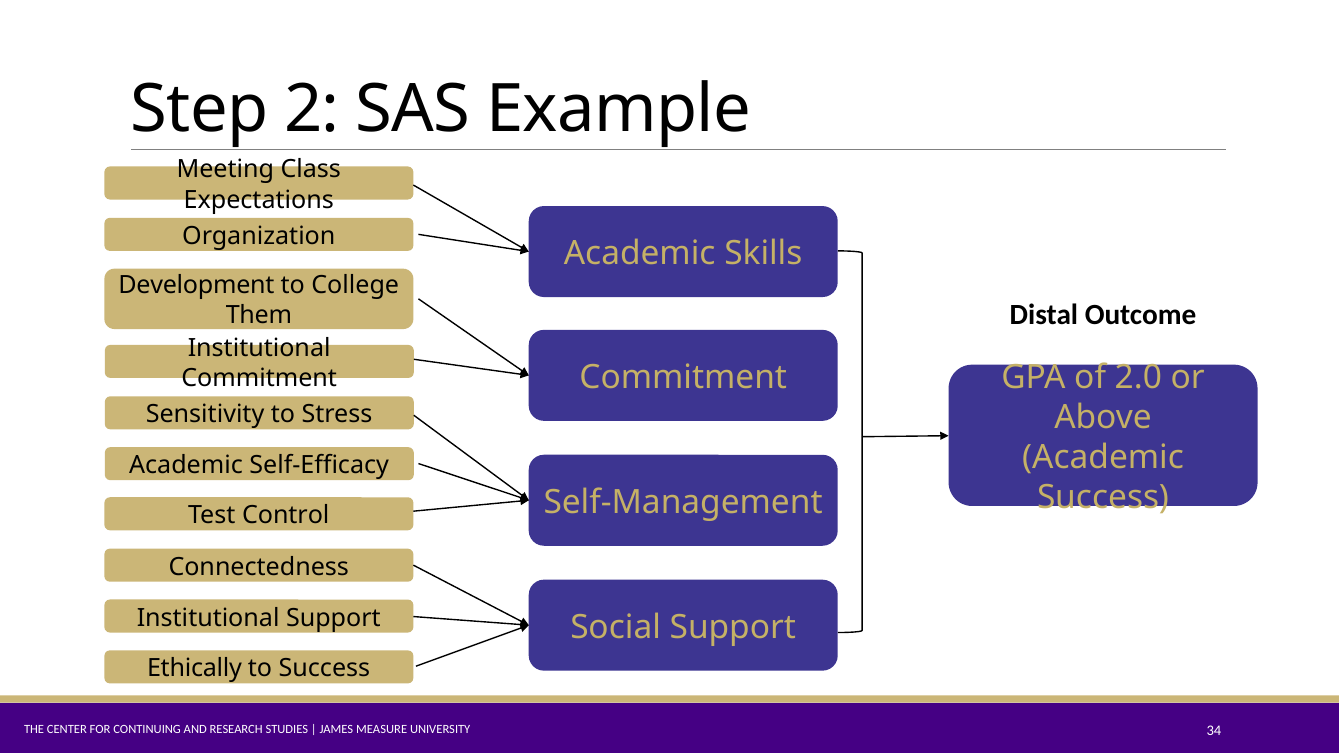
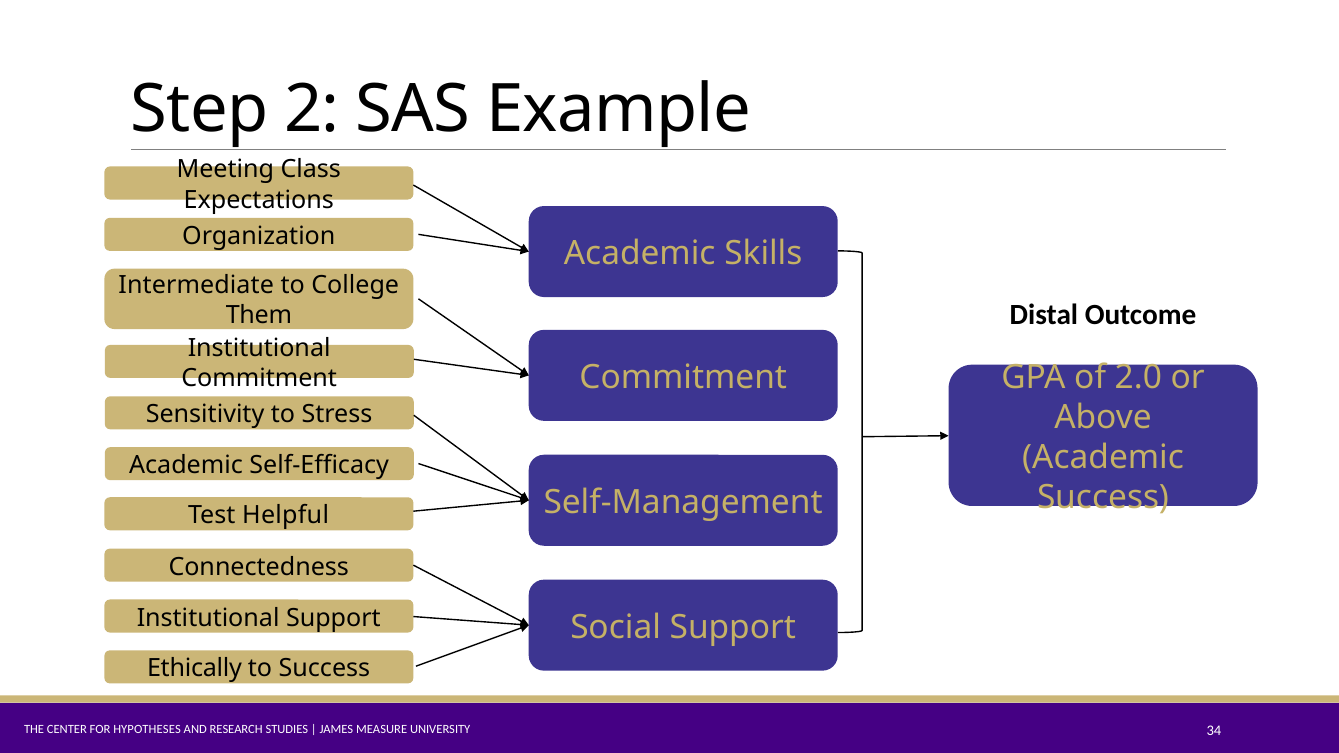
Development: Development -> Intermediate (196, 286)
Control: Control -> Helpful (286, 516)
CONTINUING: CONTINUING -> HYPOTHESES (147, 729)
